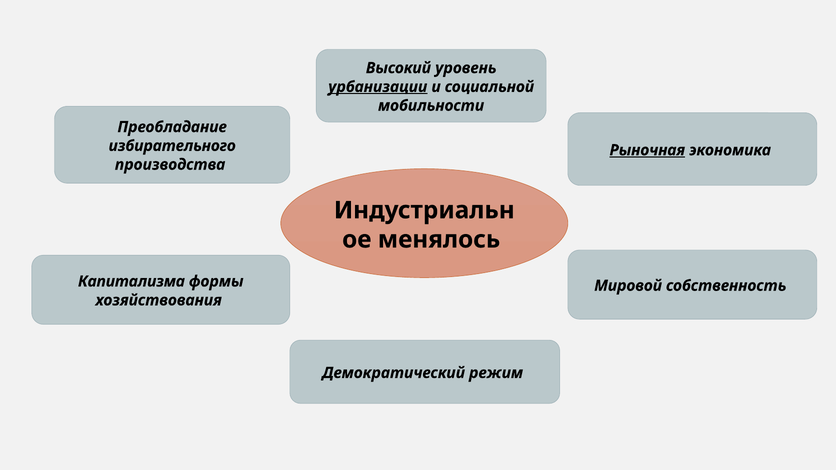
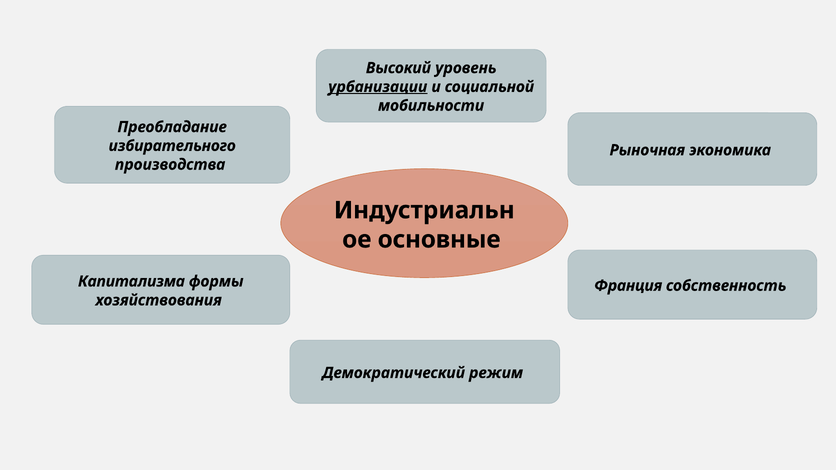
Рыночная underline: present -> none (647, 150)
менялось: менялось -> основные (439, 240)
Мировой: Мировой -> Франция (628, 286)
